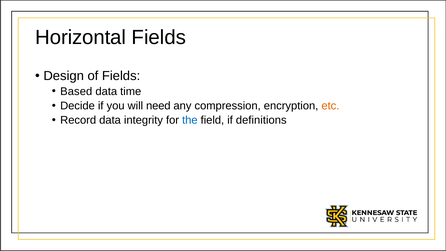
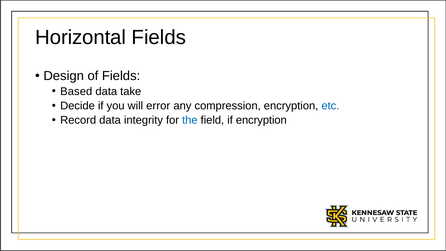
time: time -> take (131, 91)
need: need -> error (158, 106)
etc colour: orange -> blue (330, 106)
if definitions: definitions -> encryption (261, 120)
